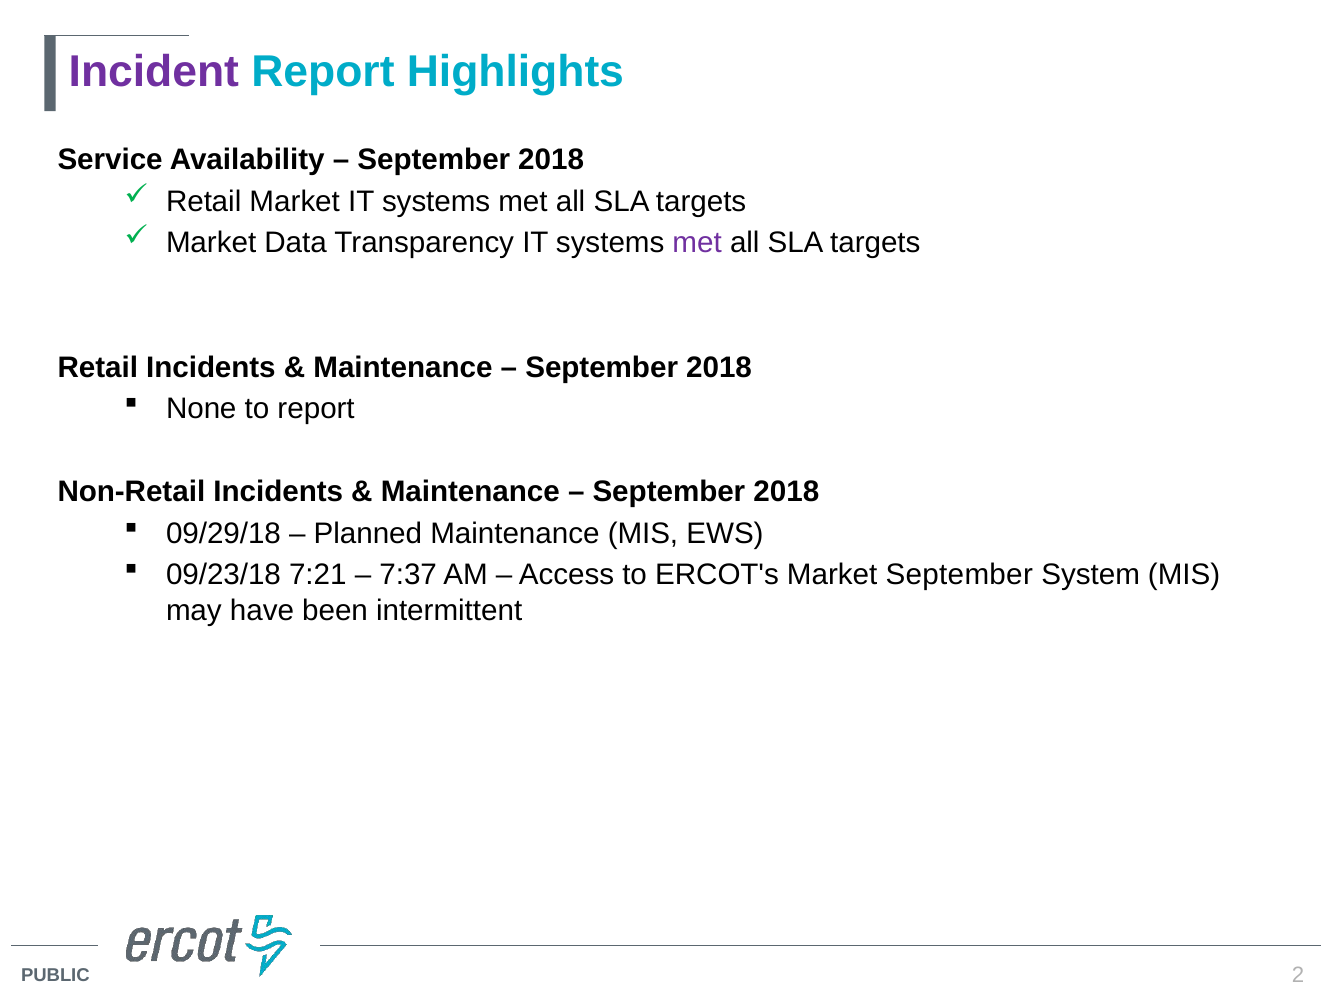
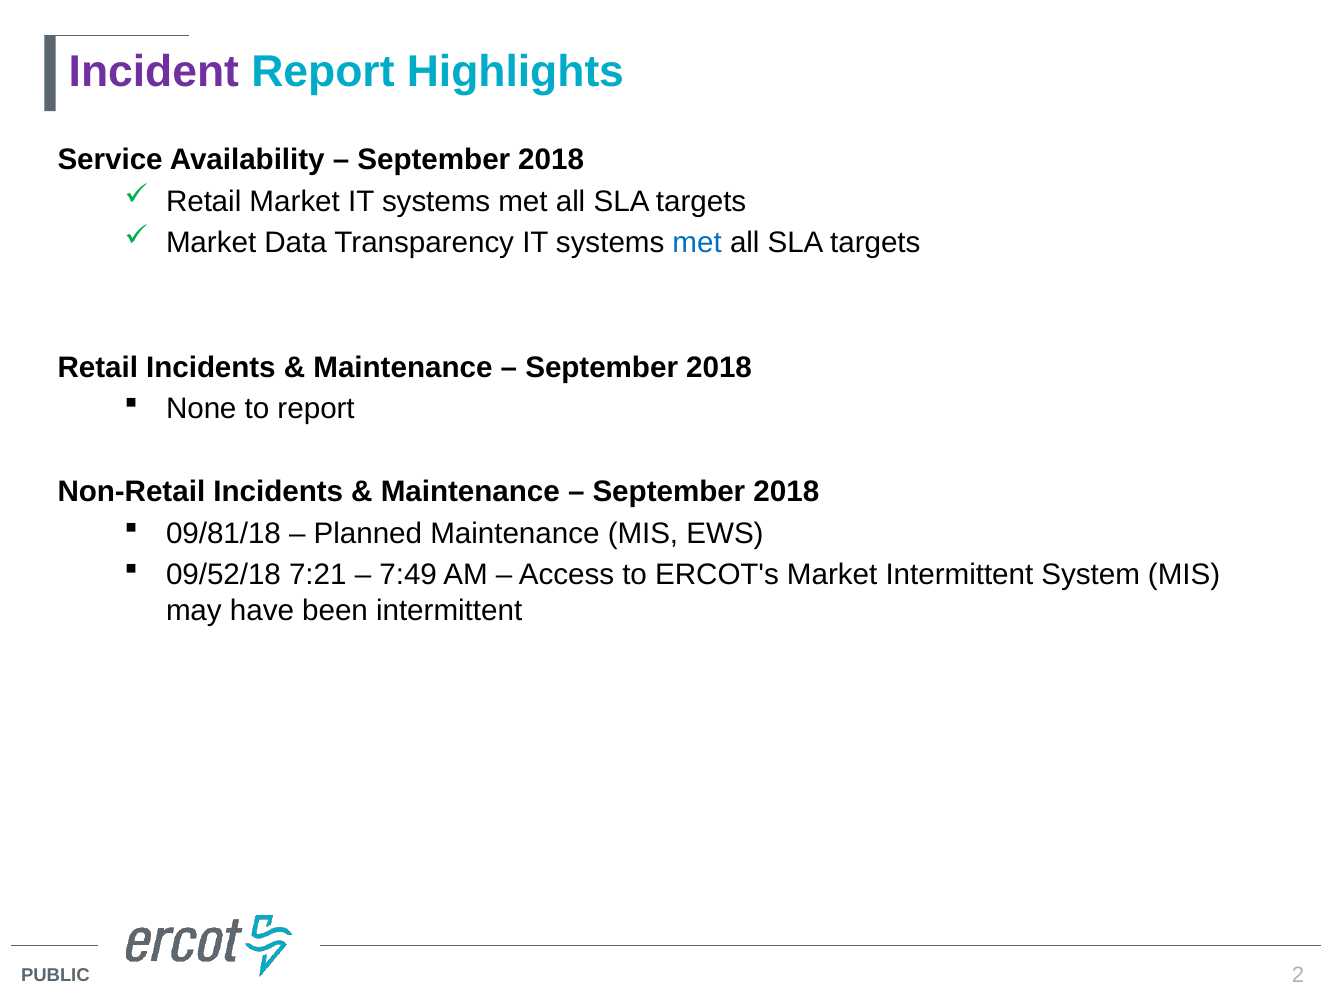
met colour: purple -> blue (697, 243)
09/29/18: 09/29/18 -> 09/81/18 (223, 533)
09/23/18: 09/23/18 -> 09/52/18 (223, 575)
7:37: 7:37 -> 7:49 (408, 575)
Market September: September -> Intermittent (959, 575)
